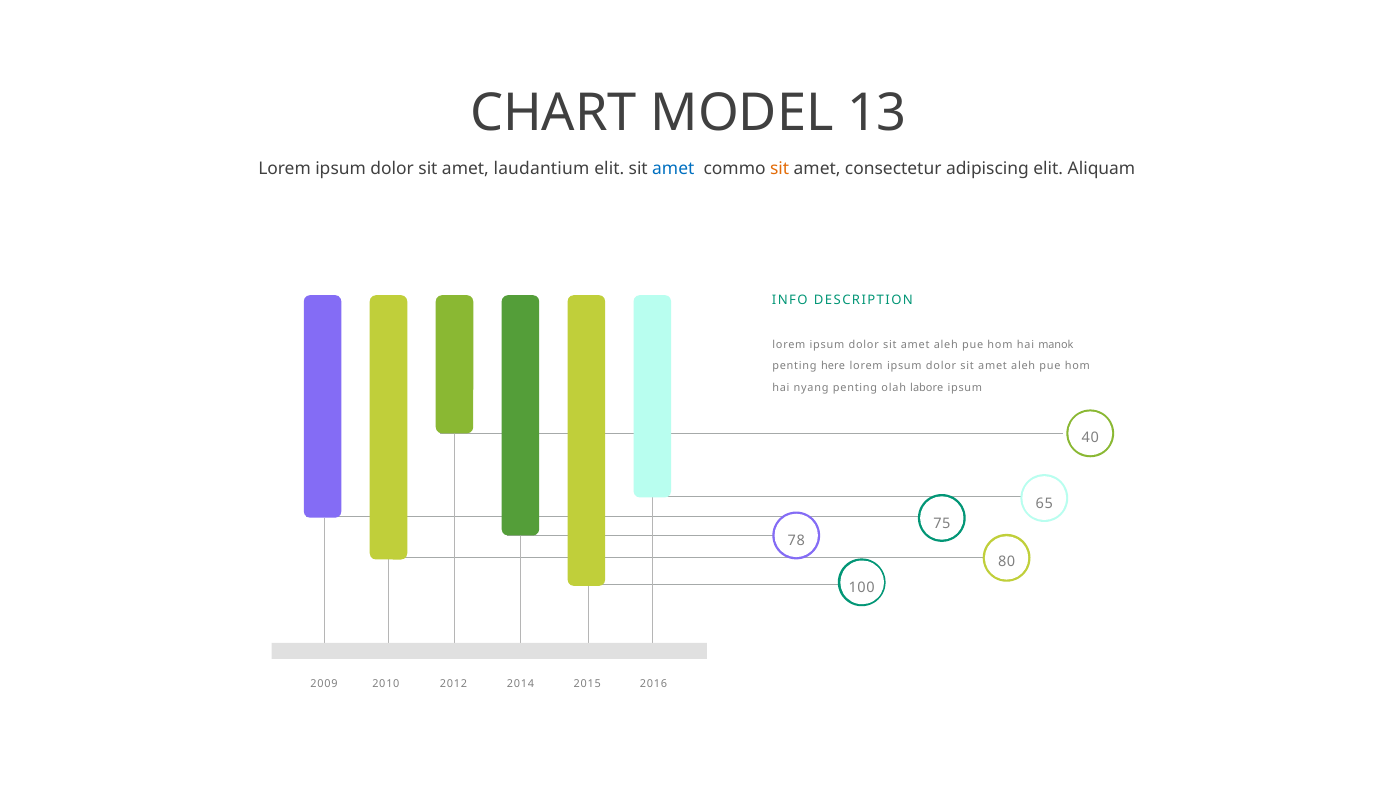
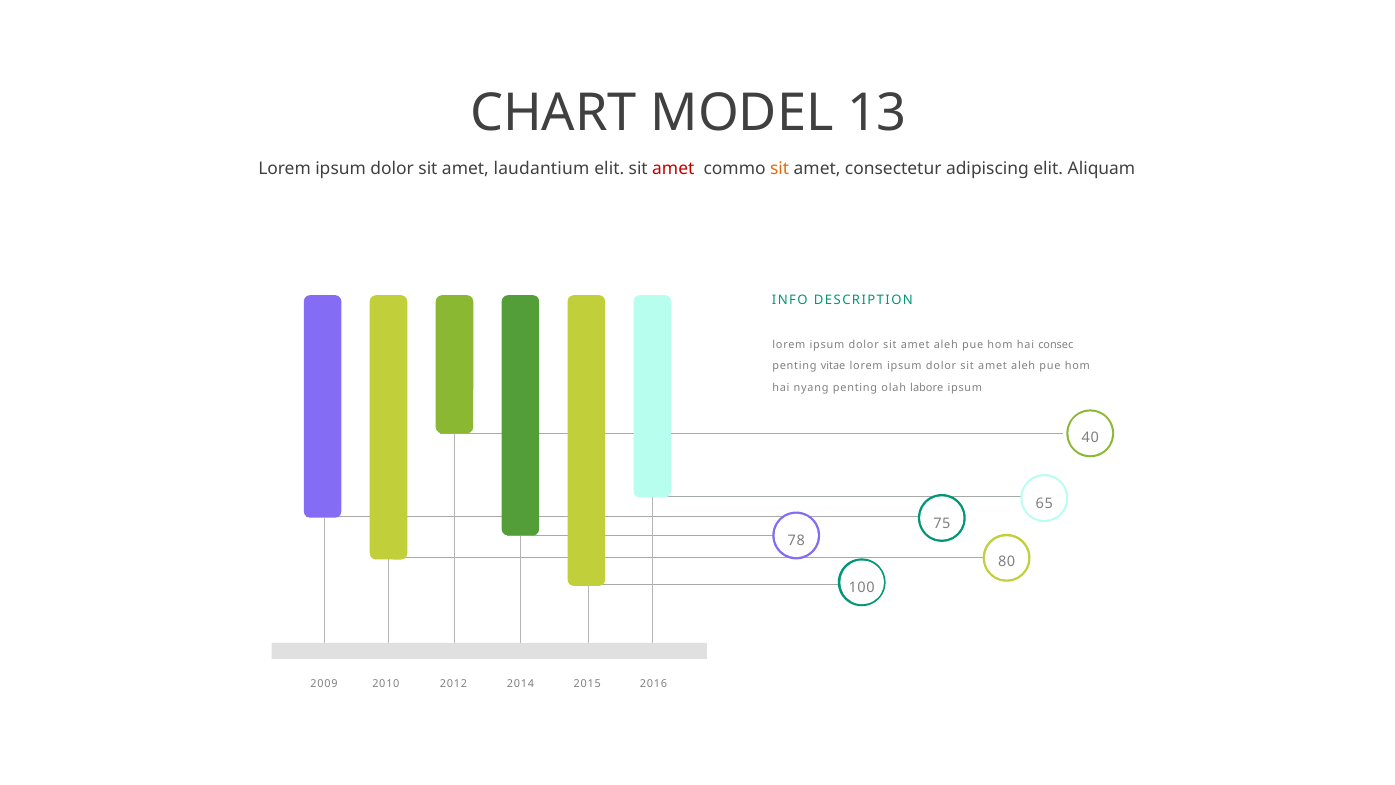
amet colour: blue -> red (673, 169)
manok: manok -> consec (1056, 344)
here: here -> vitae (833, 366)
